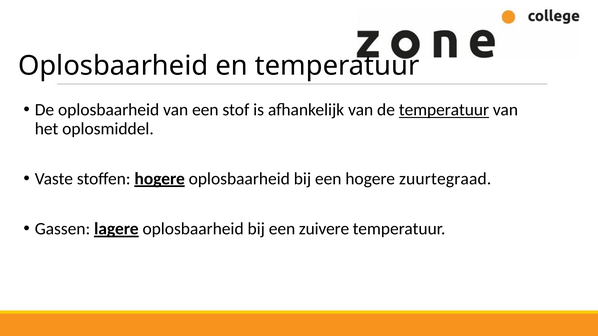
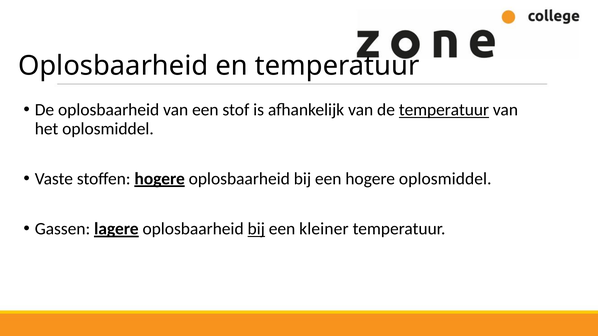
hogere zuurtegraad: zuurtegraad -> oplosmiddel (445, 179)
bij underline: none -> present (256, 229)
zuivere: zuivere -> kleiner (324, 229)
